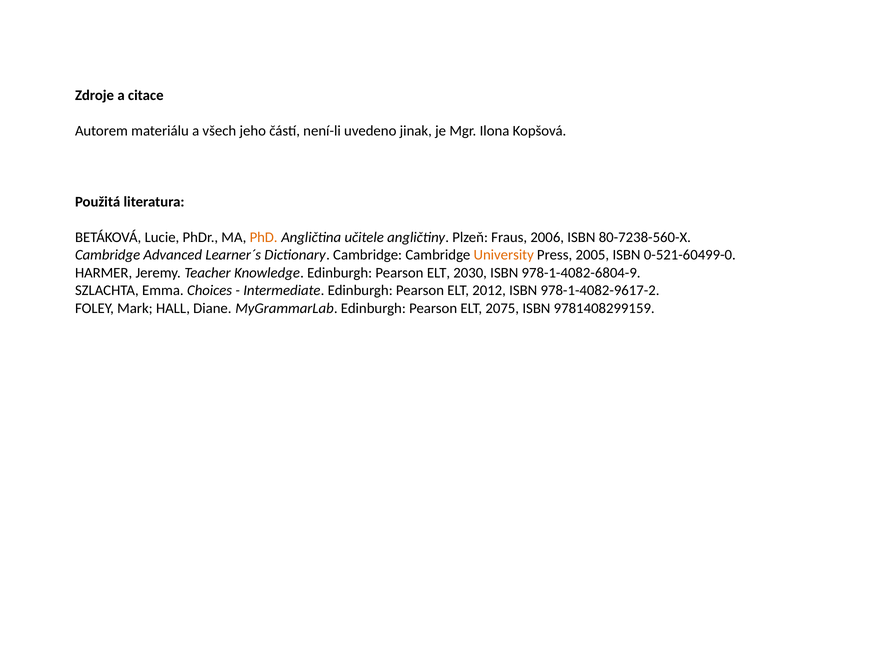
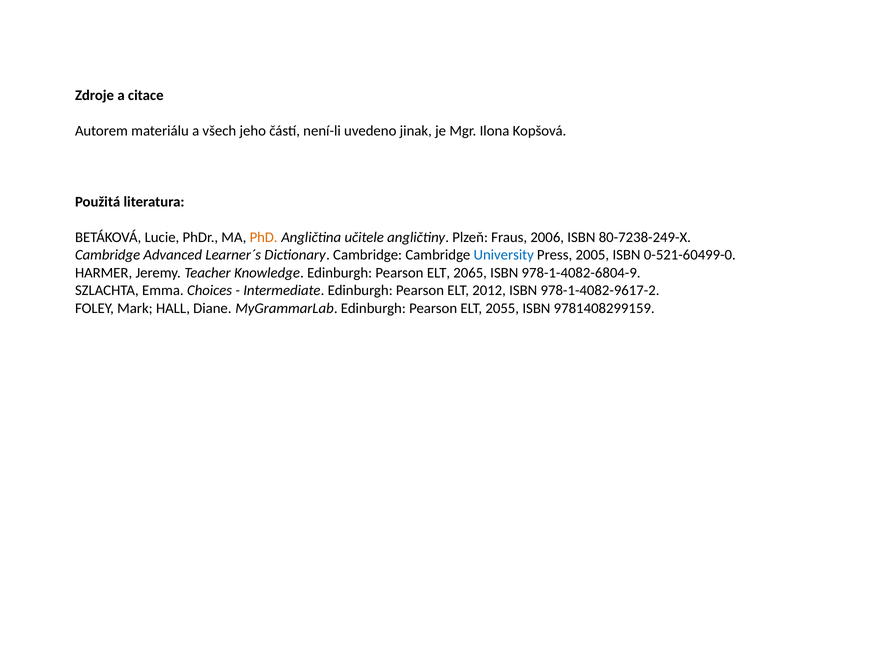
80-7238-560-X: 80-7238-560-X -> 80-7238-249-X (645, 237)
University colour: orange -> blue (504, 255)
2030: 2030 -> 2065 (470, 273)
2075: 2075 -> 2055 (502, 308)
